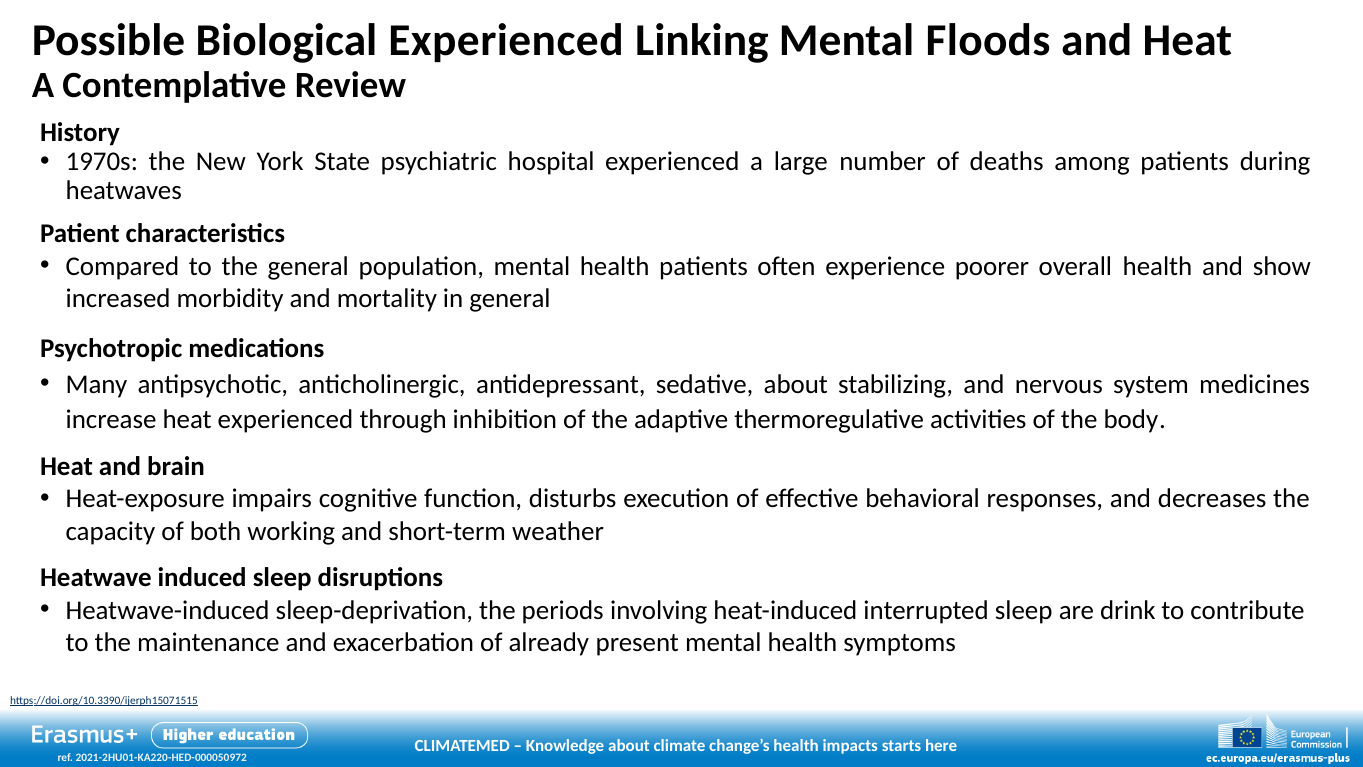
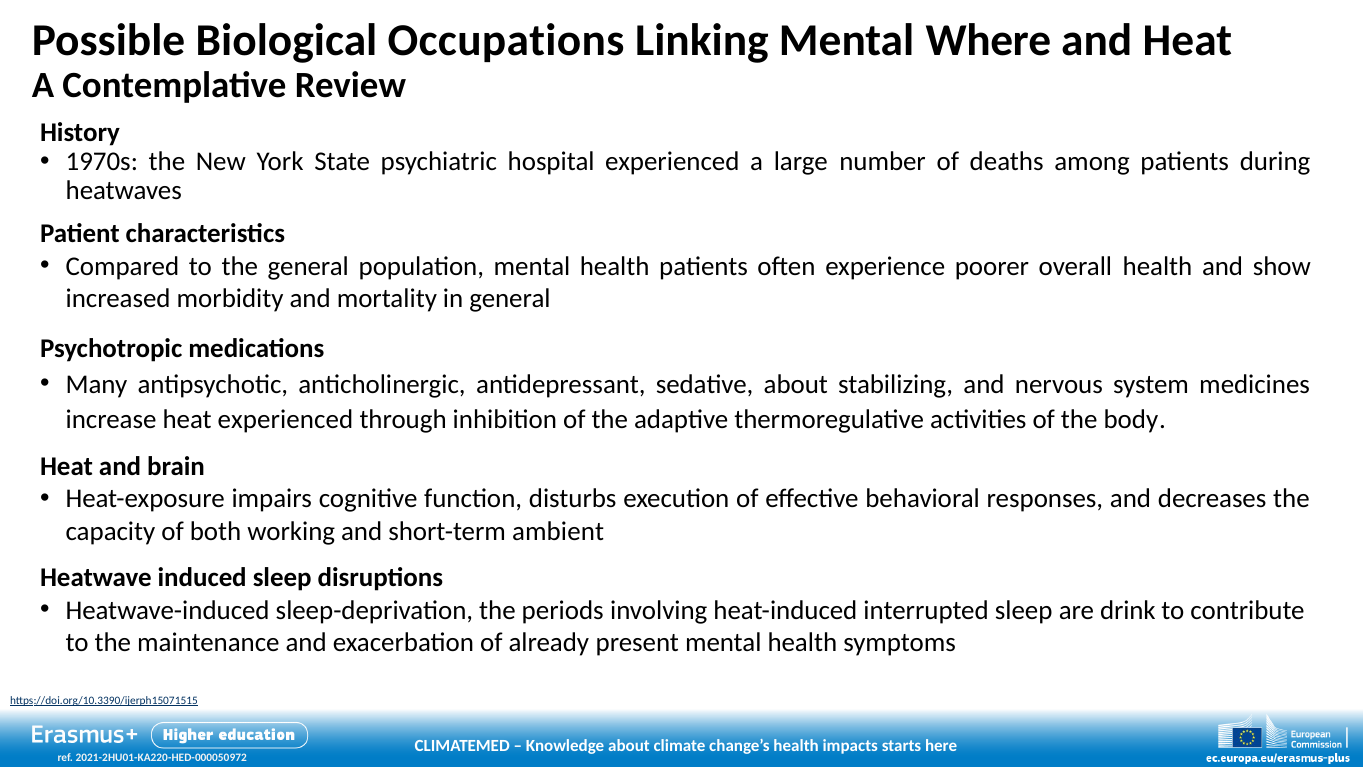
Biological Experienced: Experienced -> Occupations (506, 41)
Floods: Floods -> Where (988, 41)
weather: weather -> ambient (558, 531)
